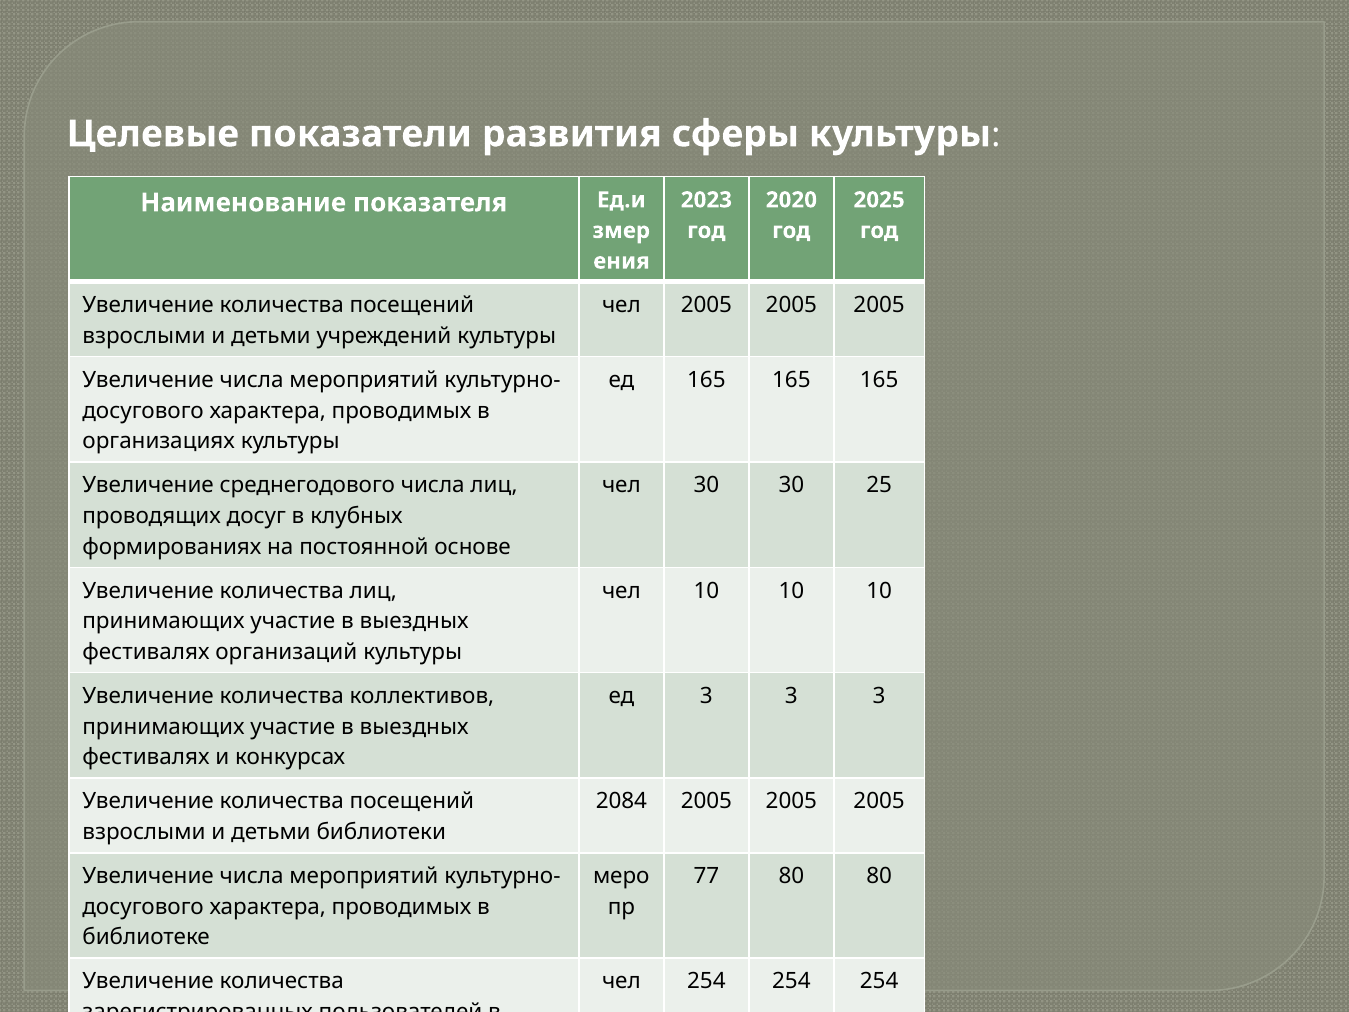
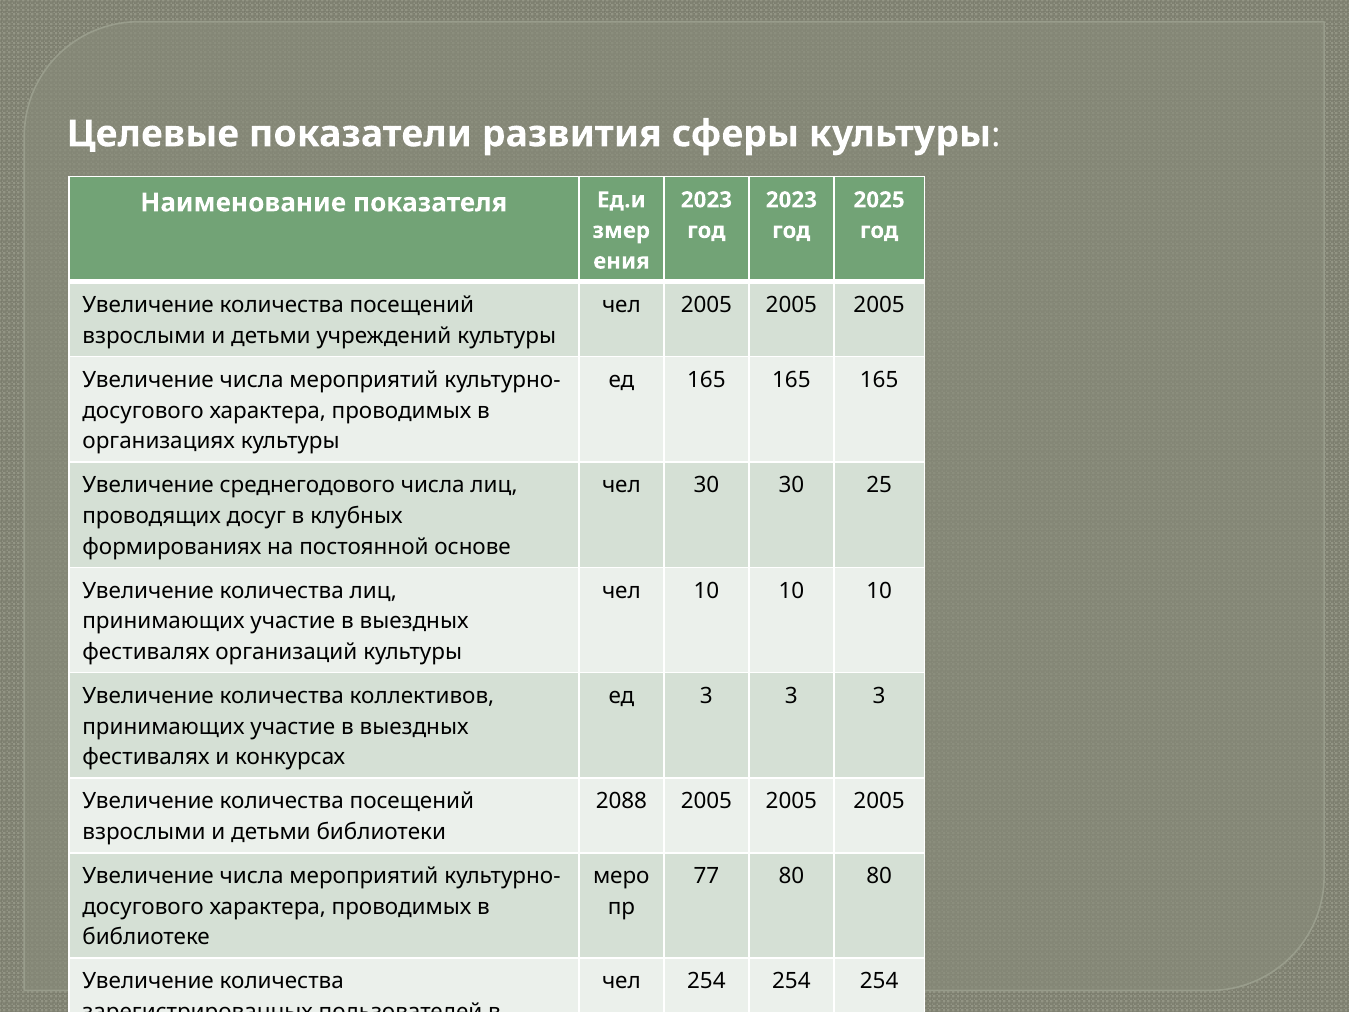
2020: 2020 -> 2023 (791, 200)
2084: 2084 -> 2088 (621, 801)
